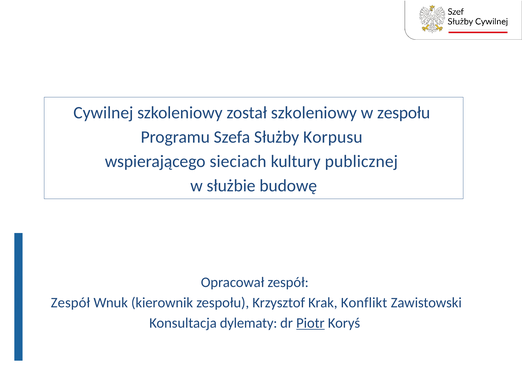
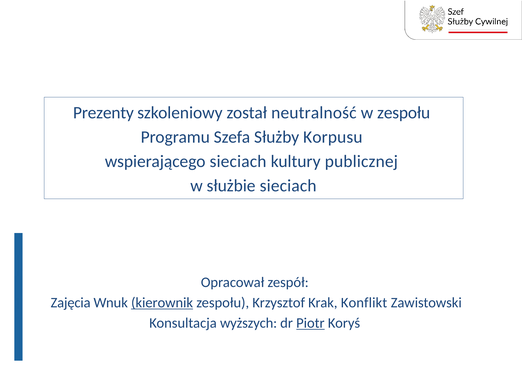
Cywilnej: Cywilnej -> Prezenty (103, 113)
został szkoleniowy: szkoleniowy -> neutralność (314, 113)
służbie budowę: budowę -> sieciach (288, 186)
Zespół: Zespół -> Zajęcia (71, 302)
kierownik underline: none -> present (162, 302)
dylematy: dylematy -> wyższych (249, 323)
